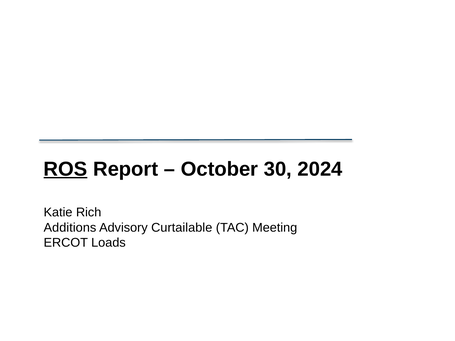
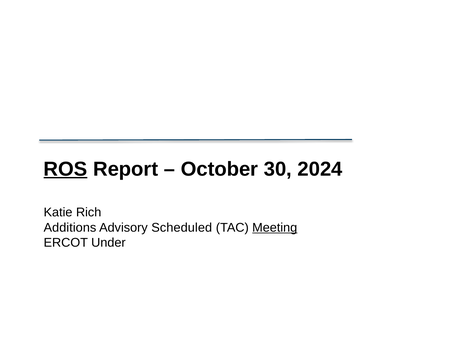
Curtailable: Curtailable -> Scheduled (182, 228)
Meeting underline: none -> present (275, 228)
Loads: Loads -> Under (108, 243)
